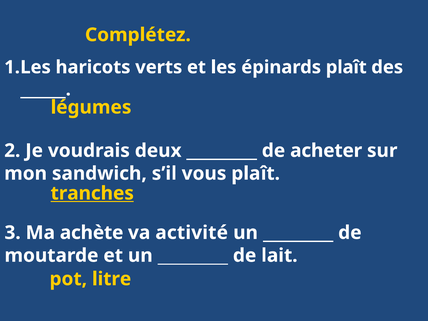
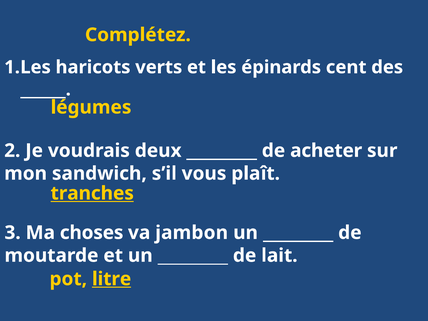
épinards plaît: plaît -> cent (346, 67)
achète: achète -> choses (92, 233)
activité: activité -> jambon (192, 233)
litre underline: none -> present (112, 279)
